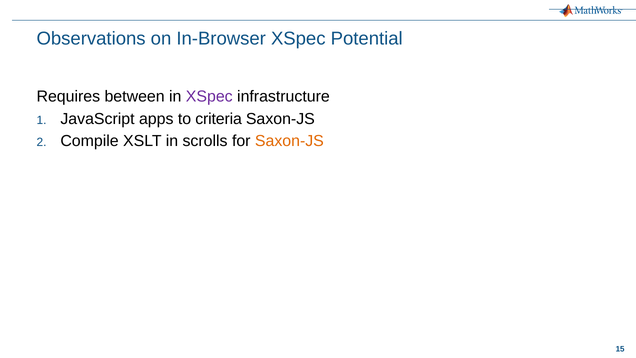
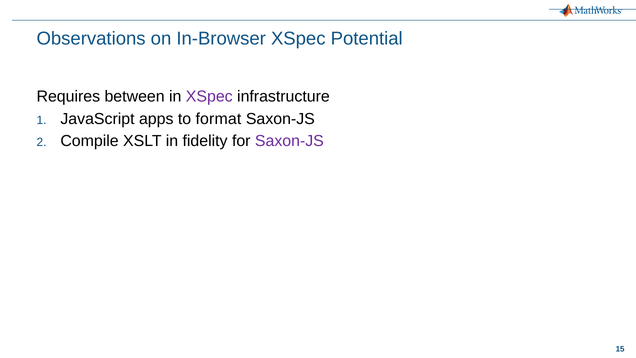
criteria: criteria -> format (218, 119)
scrolls: scrolls -> fidelity (205, 141)
Saxon-JS colour: orange -> purple (289, 141)
